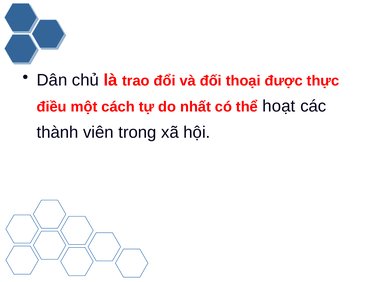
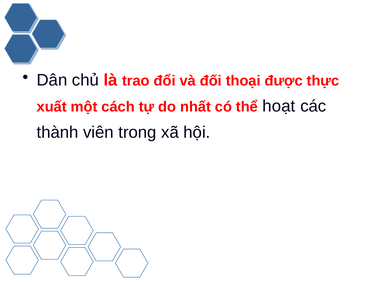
điều: điều -> xuất (52, 107)
